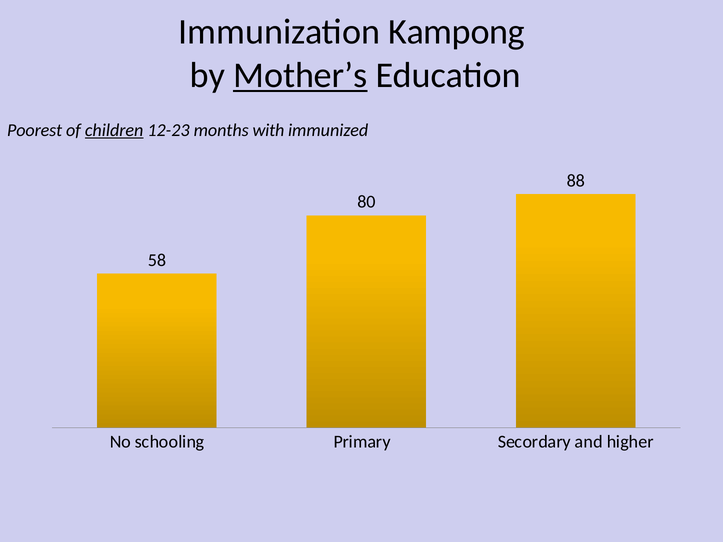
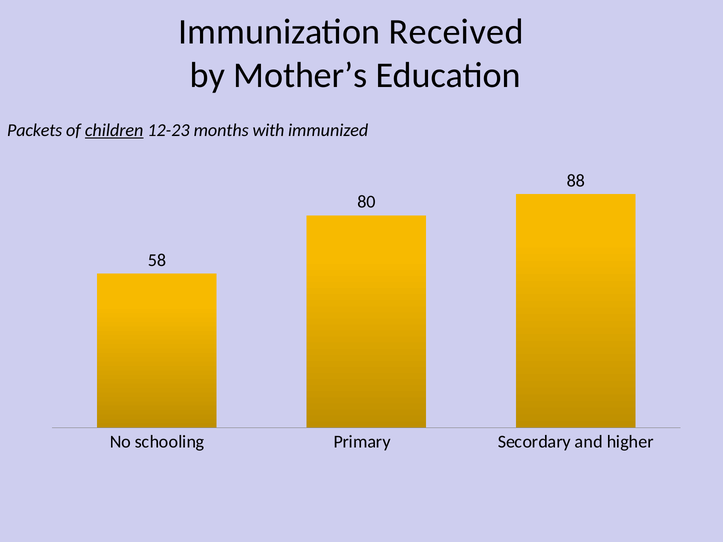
Kampong: Kampong -> Received (456, 32)
Mother’s underline: present -> none (300, 75)
Poorest: Poorest -> Packets (35, 130)
